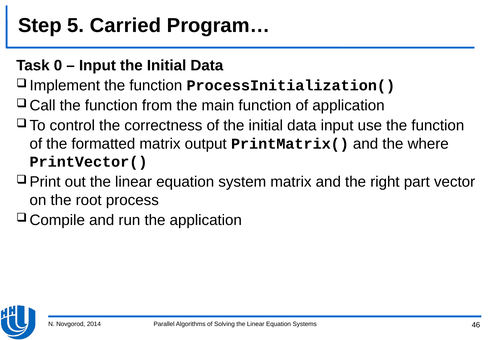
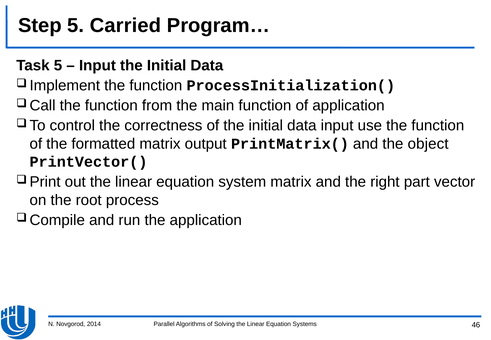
Task 0: 0 -> 5 (58, 66)
where: where -> object (428, 144)
